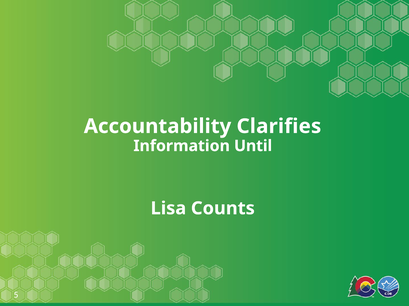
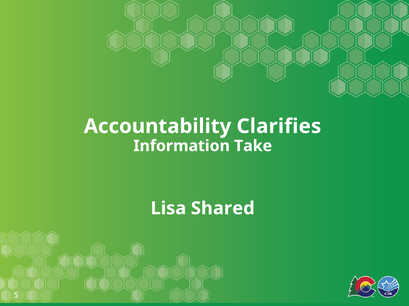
Until: Until -> Take (253, 146)
Counts: Counts -> Shared (223, 209)
